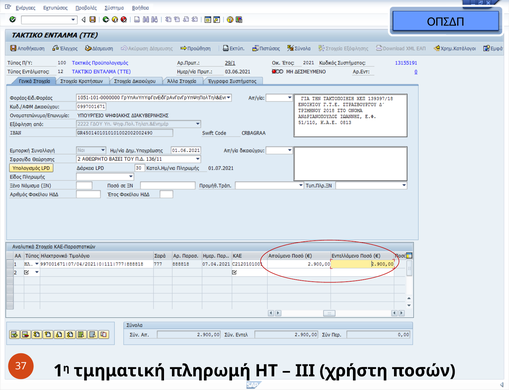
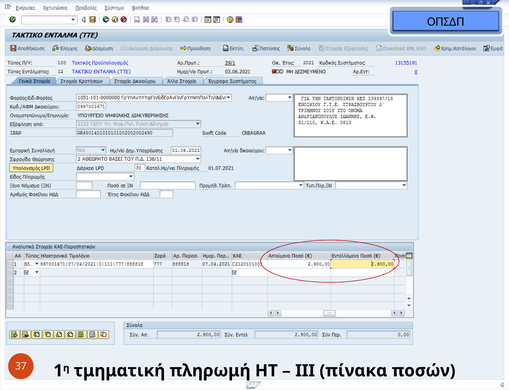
χρήστη: χρήστη -> πίνακα (353, 371)
